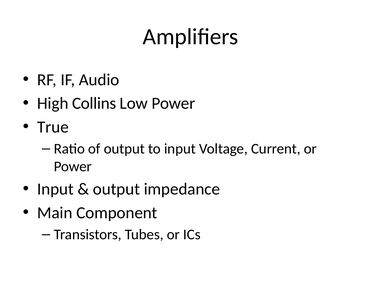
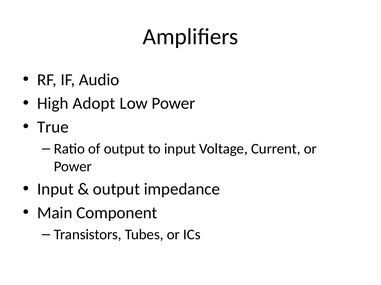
Collins: Collins -> Adopt (94, 104)
